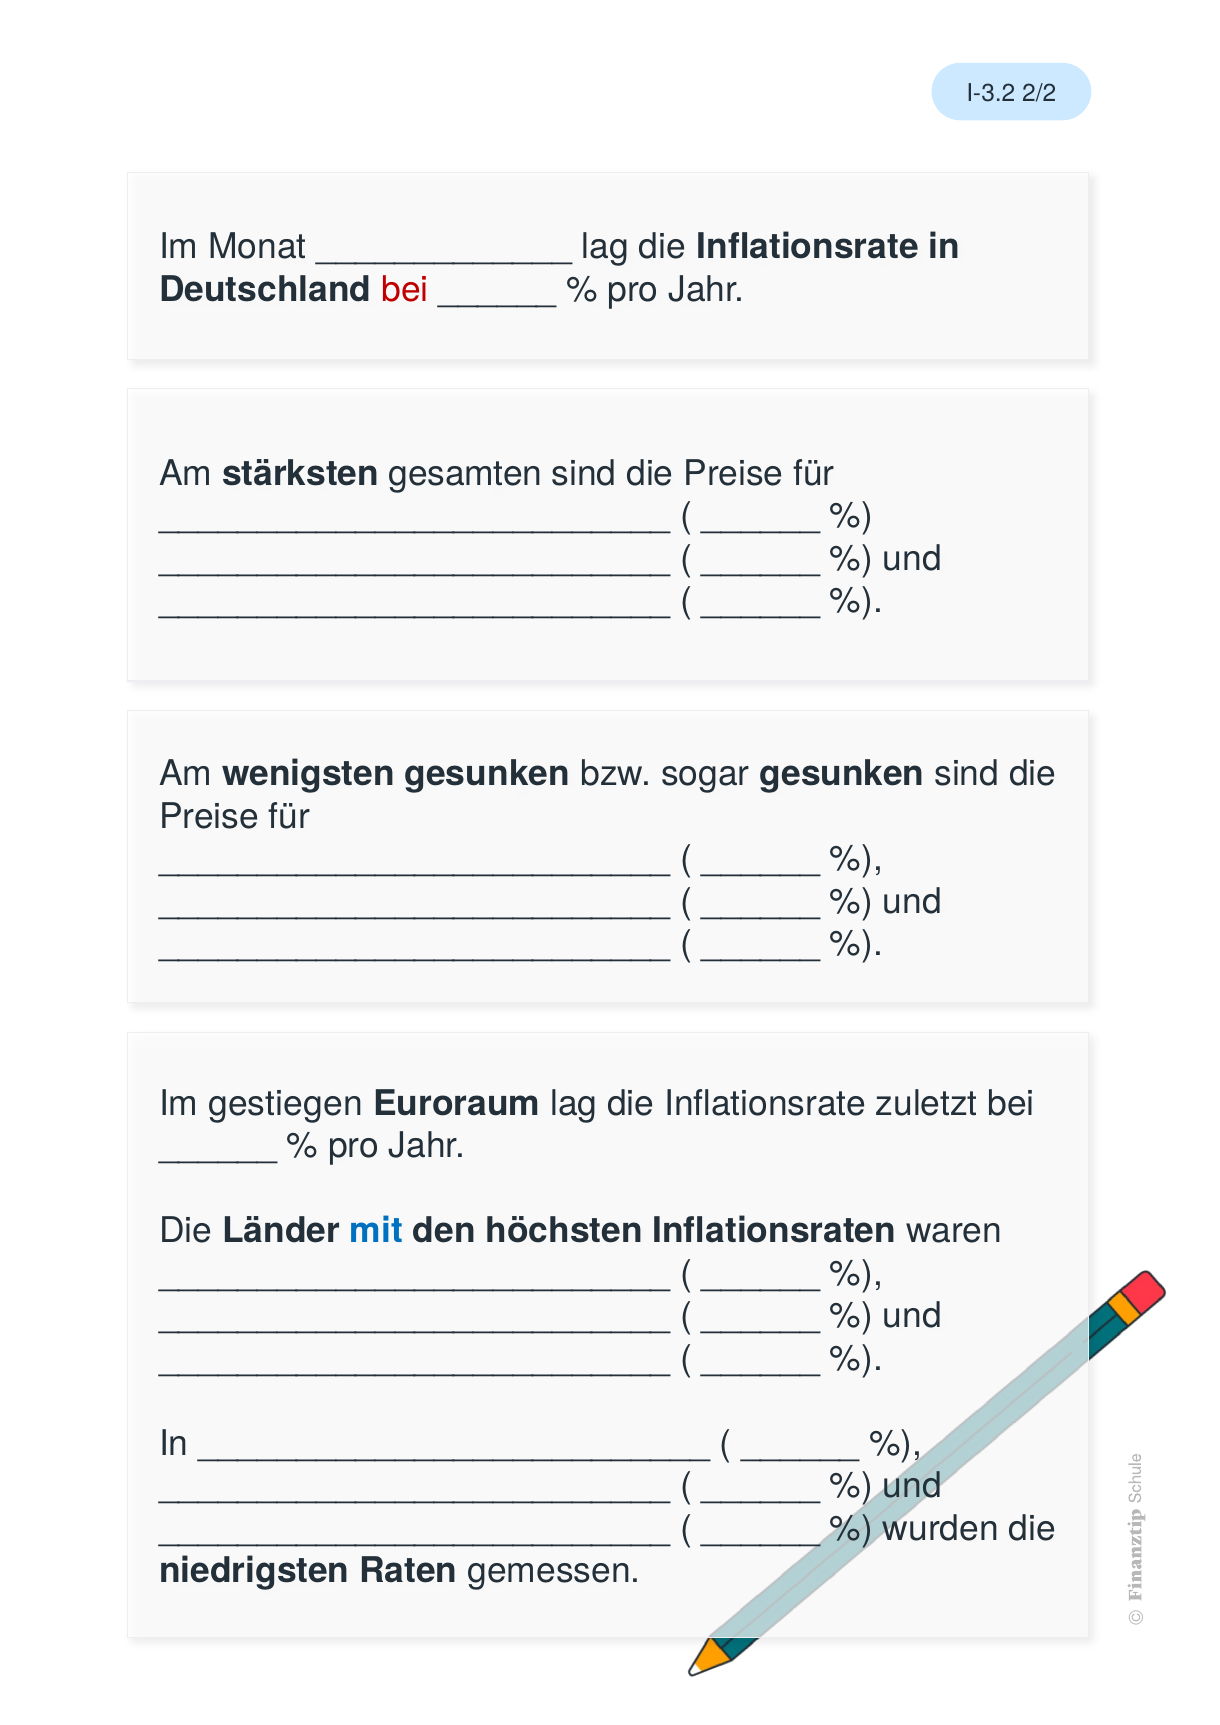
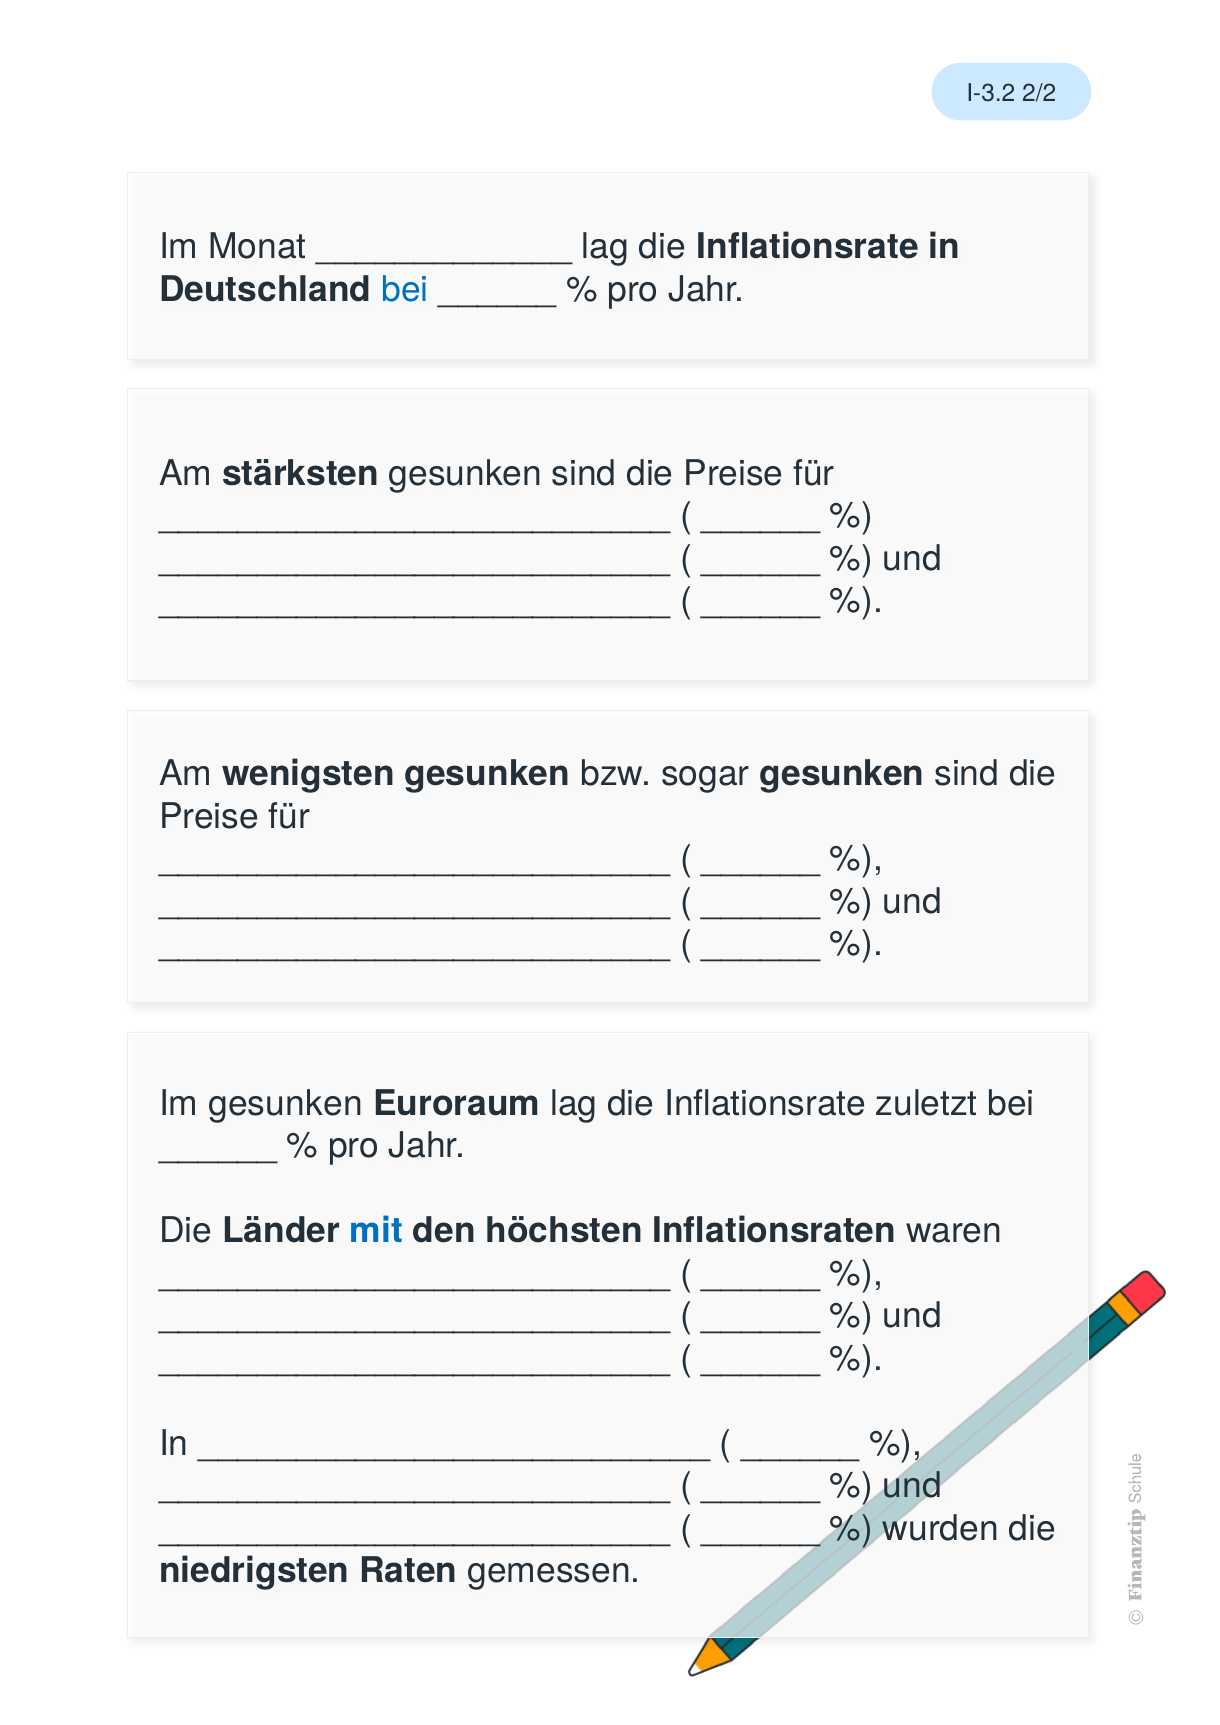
bei colour: red -> blue (405, 290)
stärksten gesamten: gesamten -> gesunken (465, 474)
Im gestiegen: gestiegen -> gesunken (286, 1104)
